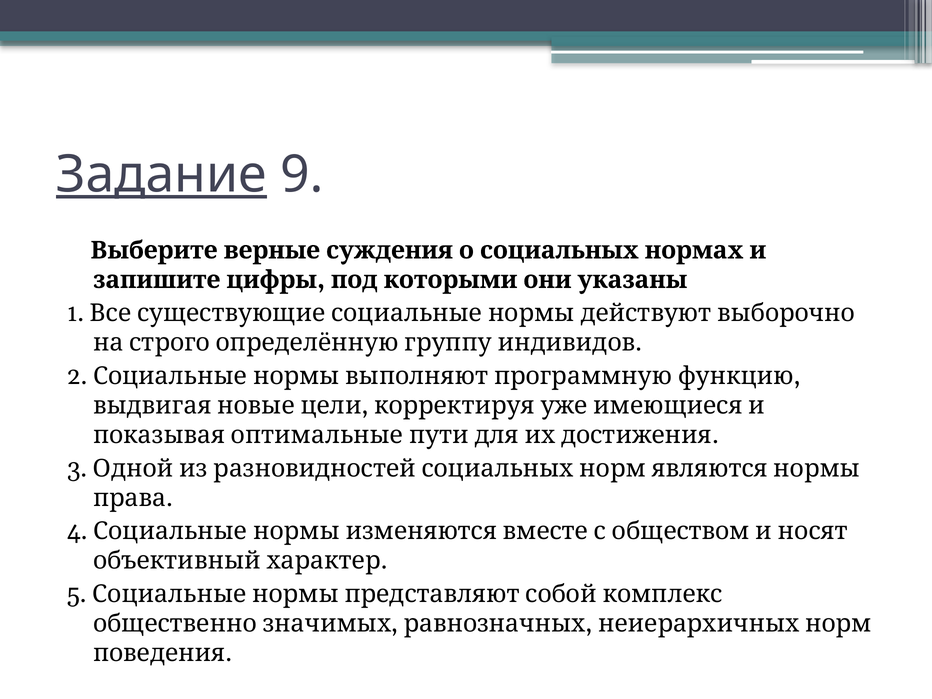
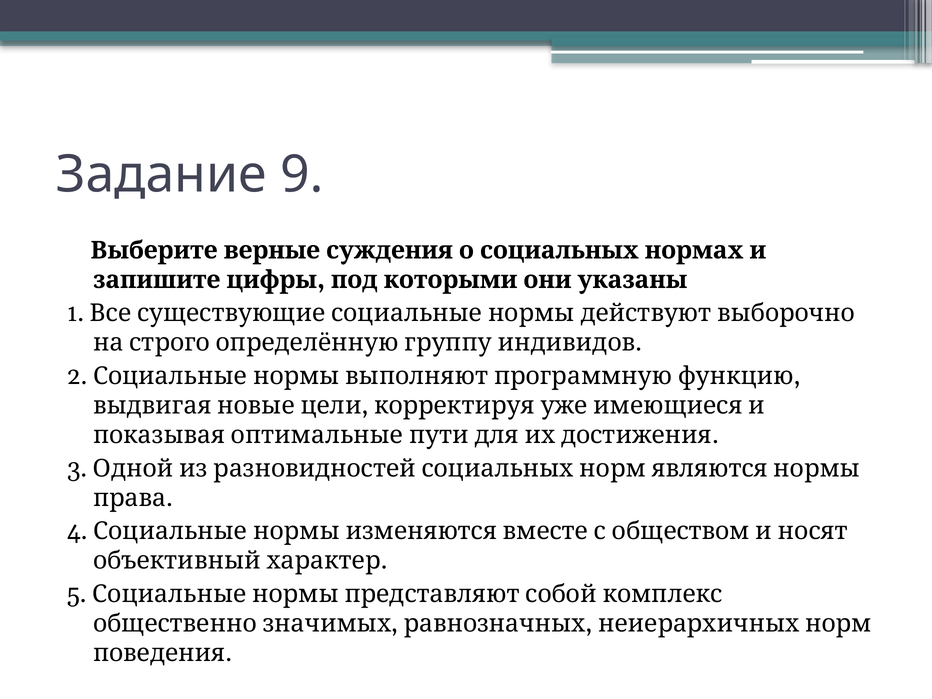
Задание underline: present -> none (161, 174)
